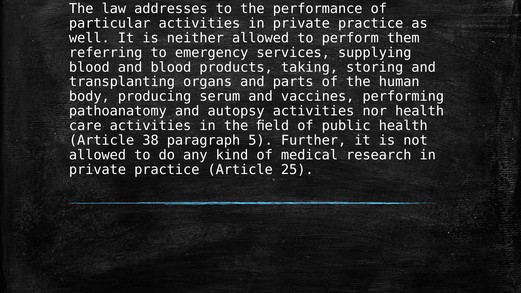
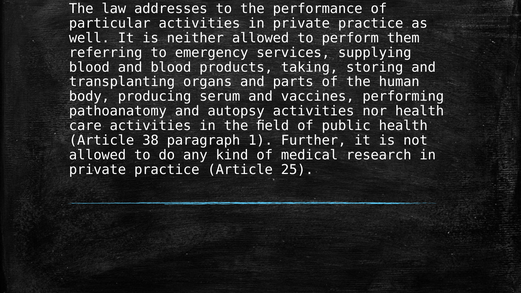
5: 5 -> 1 (261, 140)
